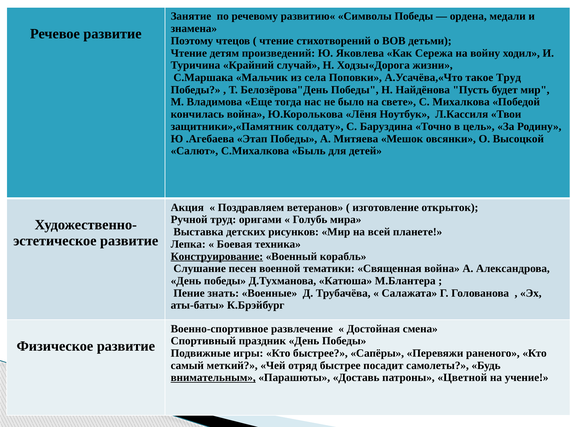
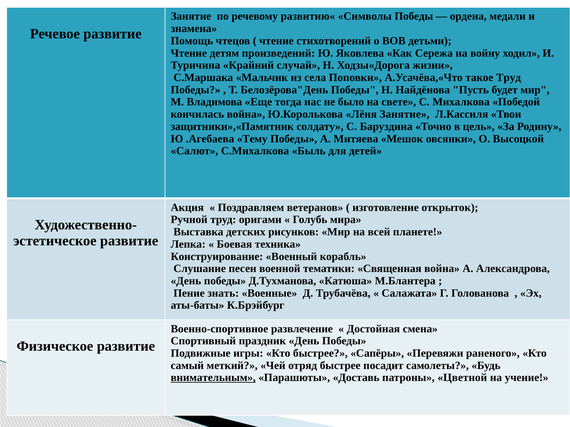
Поэтому: Поэтому -> Помощь (192, 41)
Лёня Ноутбук: Ноутбук -> Занятие (405, 114)
Этап: Этап -> Тему (252, 139)
Конструирование underline: present -> none (217, 257)
